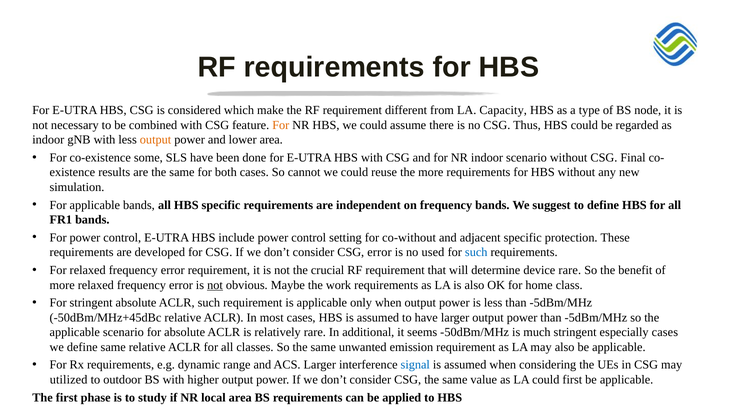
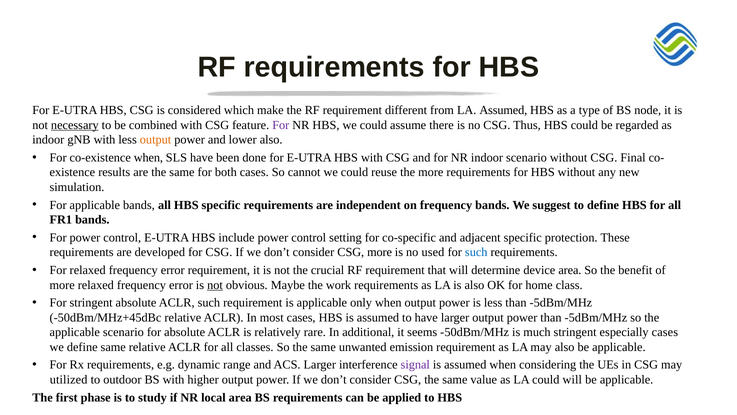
LA Capacity: Capacity -> Assumed (503, 110)
necessary underline: none -> present (75, 125)
For colour: orange -> purple (281, 125)
lower area: area -> also (271, 140)
co-existence some: some -> when (148, 158)
co-without: co-without -> co-specific (409, 237)
CSG error: error -> more (380, 252)
device rare: rare -> area (570, 270)
signal colour: blue -> purple (415, 365)
could first: first -> will (572, 379)
